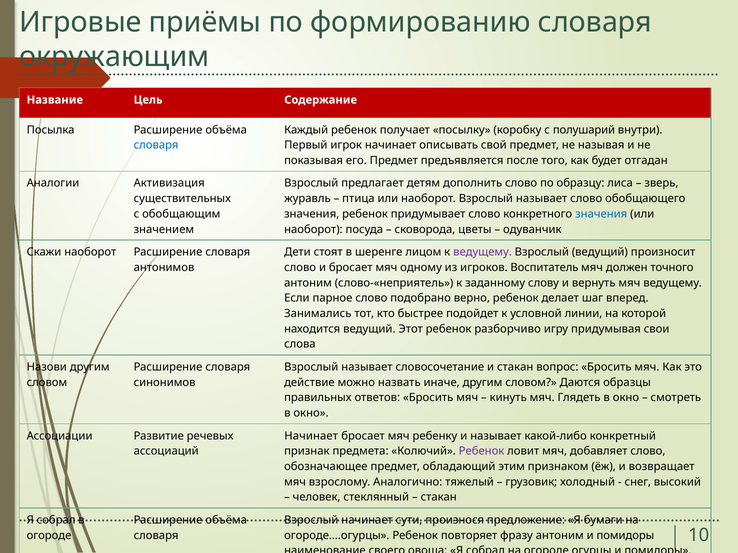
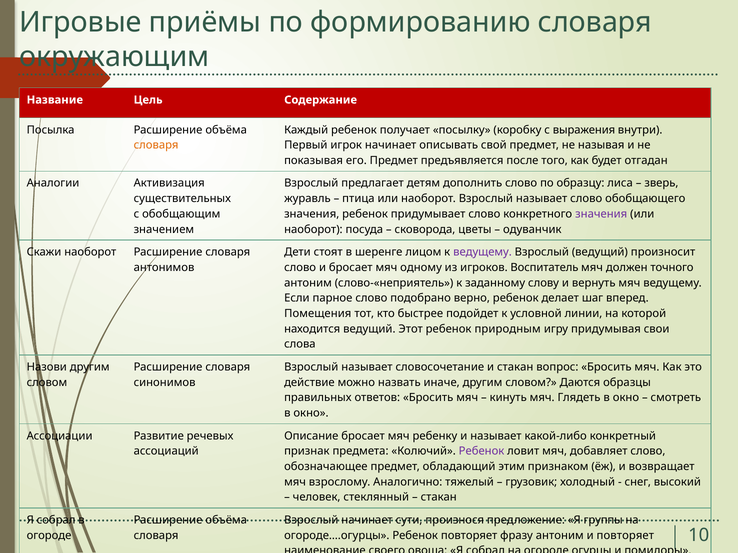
полушарий: полушарий -> выражения (584, 130)
словаря colour: blue -> orange (156, 145)
значения colour: blue -> purple (601, 214)
Занимались: Занимались -> Помещения (318, 314)
разборчиво: разборчиво -> природным (508, 329)
Начинает: Начинает -> Описание (311, 436)
бумаги: бумаги -> группы (603, 520)
помидоры: помидоры -> повторяет (625, 536)
